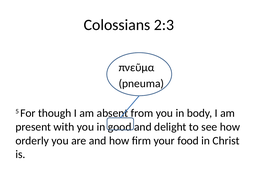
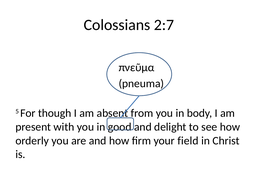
2:3: 2:3 -> 2:7 (164, 25)
food: food -> field (188, 141)
